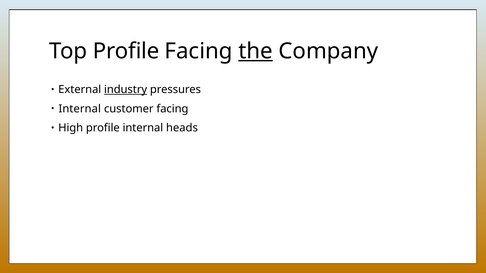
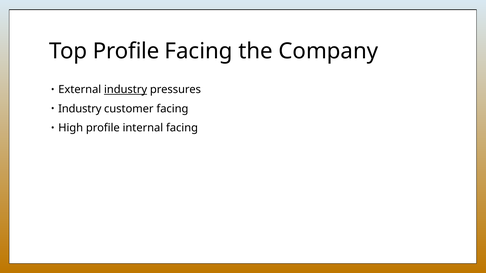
the underline: present -> none (256, 51)
Internal: Internal -> Industry (80, 109)
internal heads: heads -> facing (182, 128)
